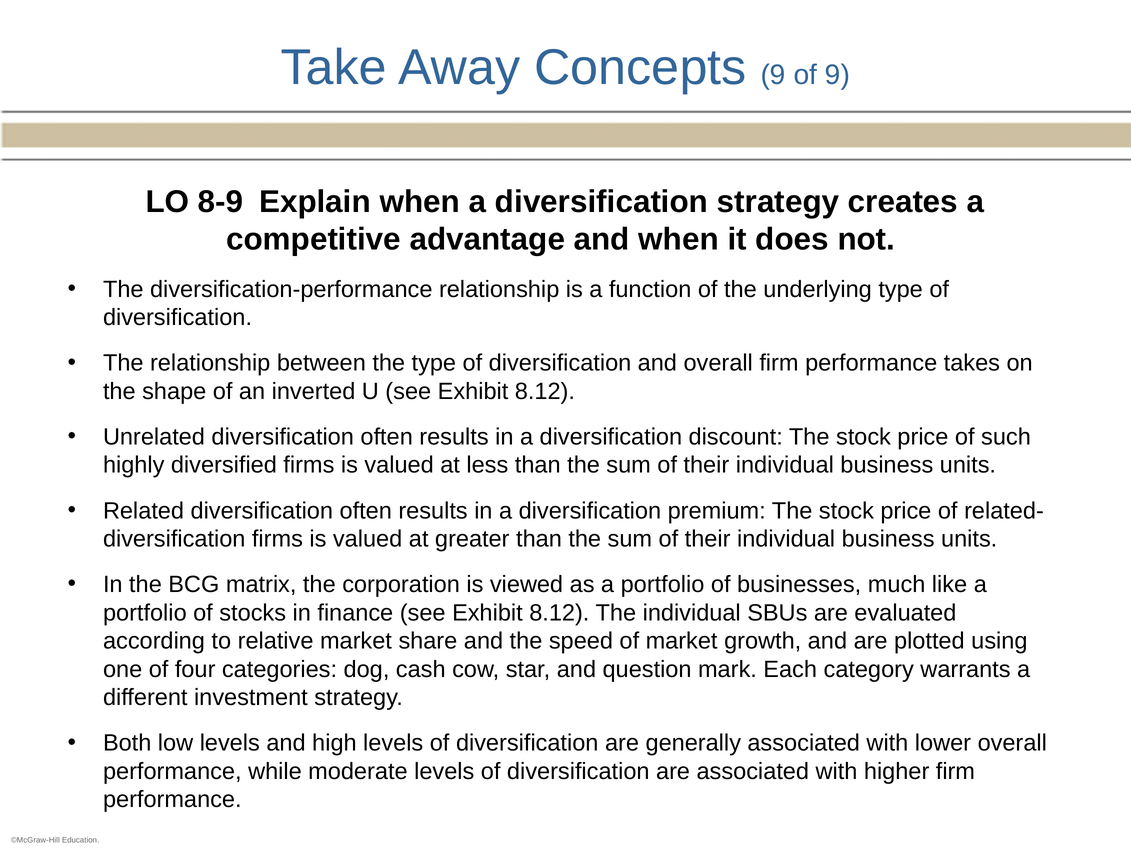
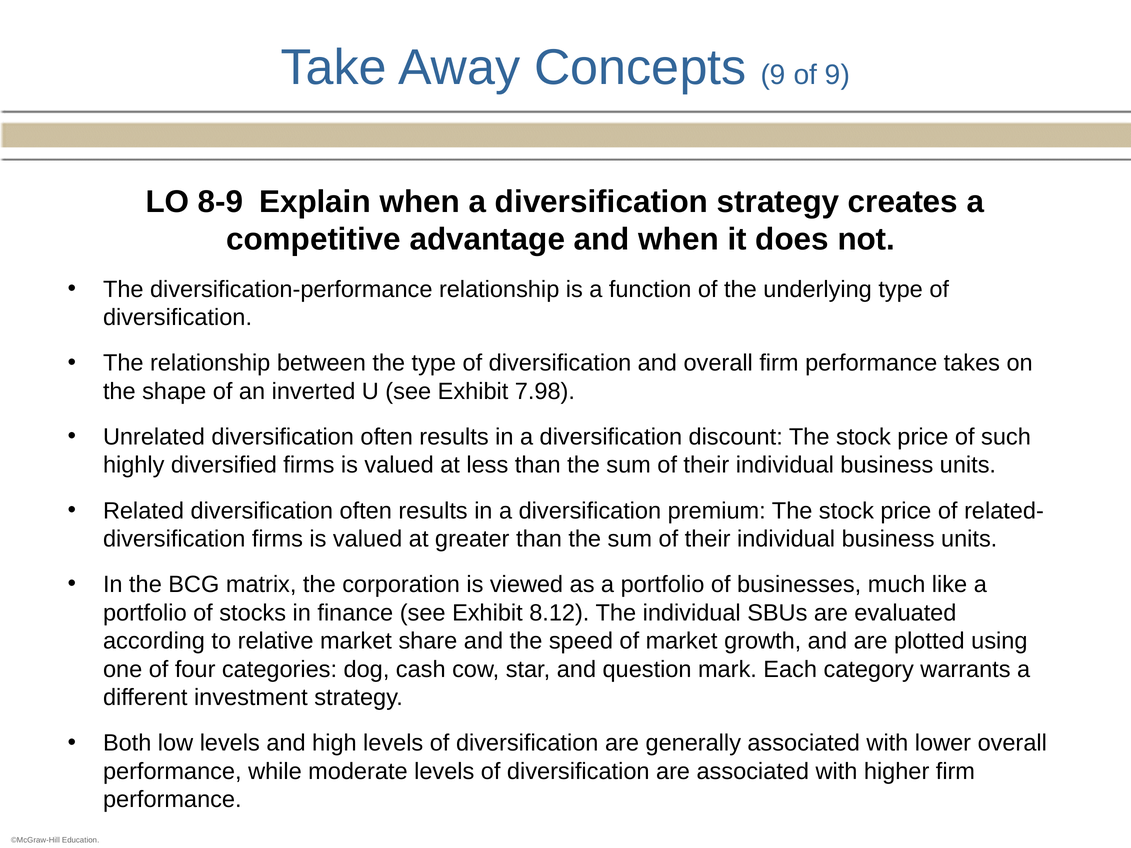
U see Exhibit 8.12: 8.12 -> 7.98 (545, 392)
